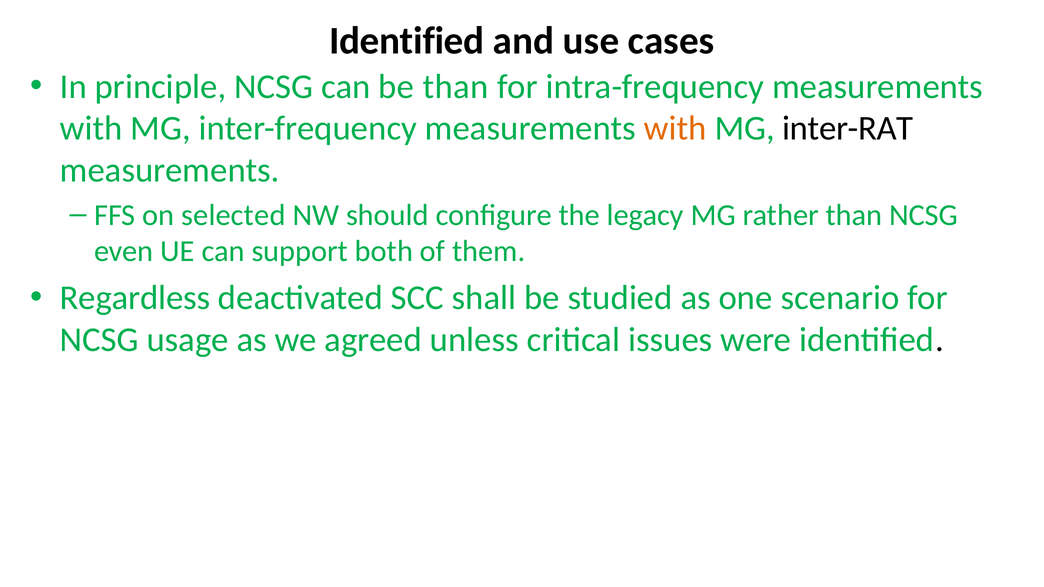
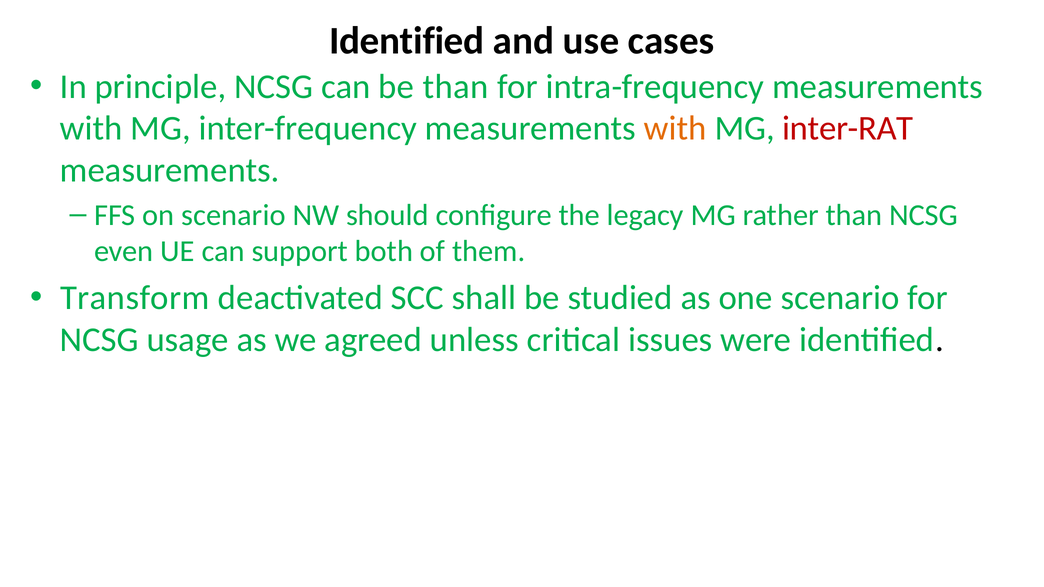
inter-RAT colour: black -> red (848, 128)
on selected: selected -> scenario (233, 215)
Regardless: Regardless -> Transform (135, 298)
